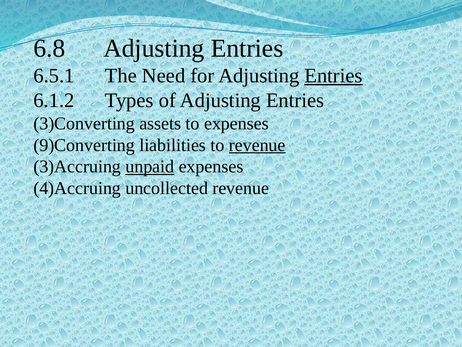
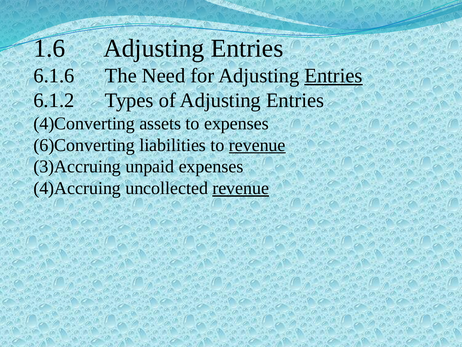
6.8: 6.8 -> 1.6 (49, 48)
6.5.1: 6.5.1 -> 6.1.6 (54, 76)
3)Converting: 3)Converting -> 4)Converting (84, 123)
9)Converting: 9)Converting -> 6)Converting (84, 145)
unpaid underline: present -> none (150, 166)
revenue underline: none -> present (241, 188)
